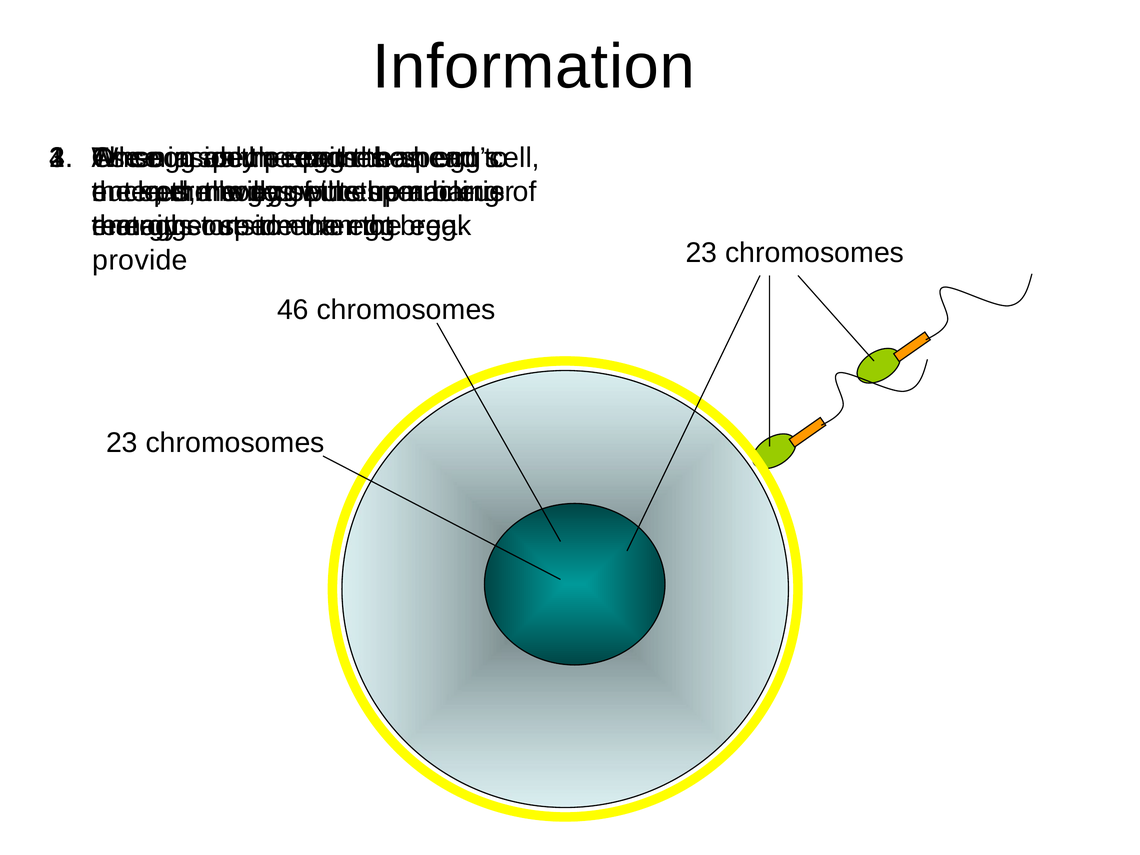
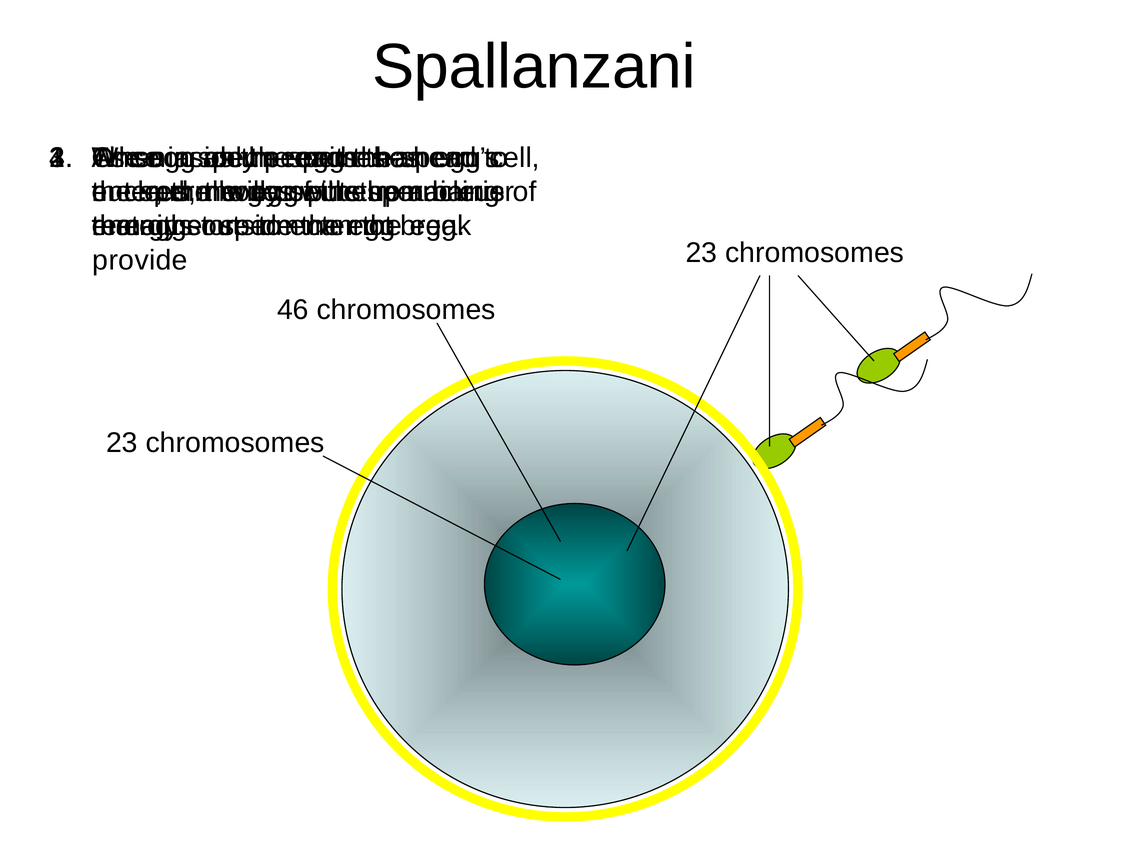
Information: Information -> Spallanzani (534, 67)
